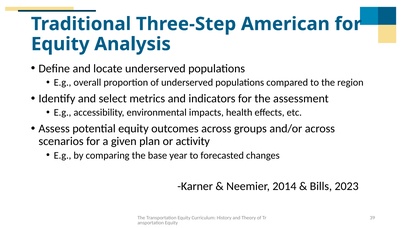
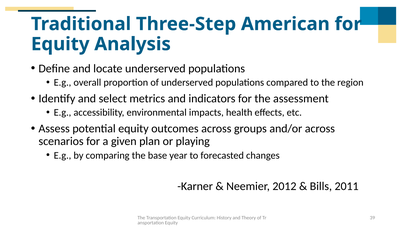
activity: activity -> playing (193, 142)
2014: 2014 -> 2012 (284, 187)
2023: 2023 -> 2011 (347, 187)
